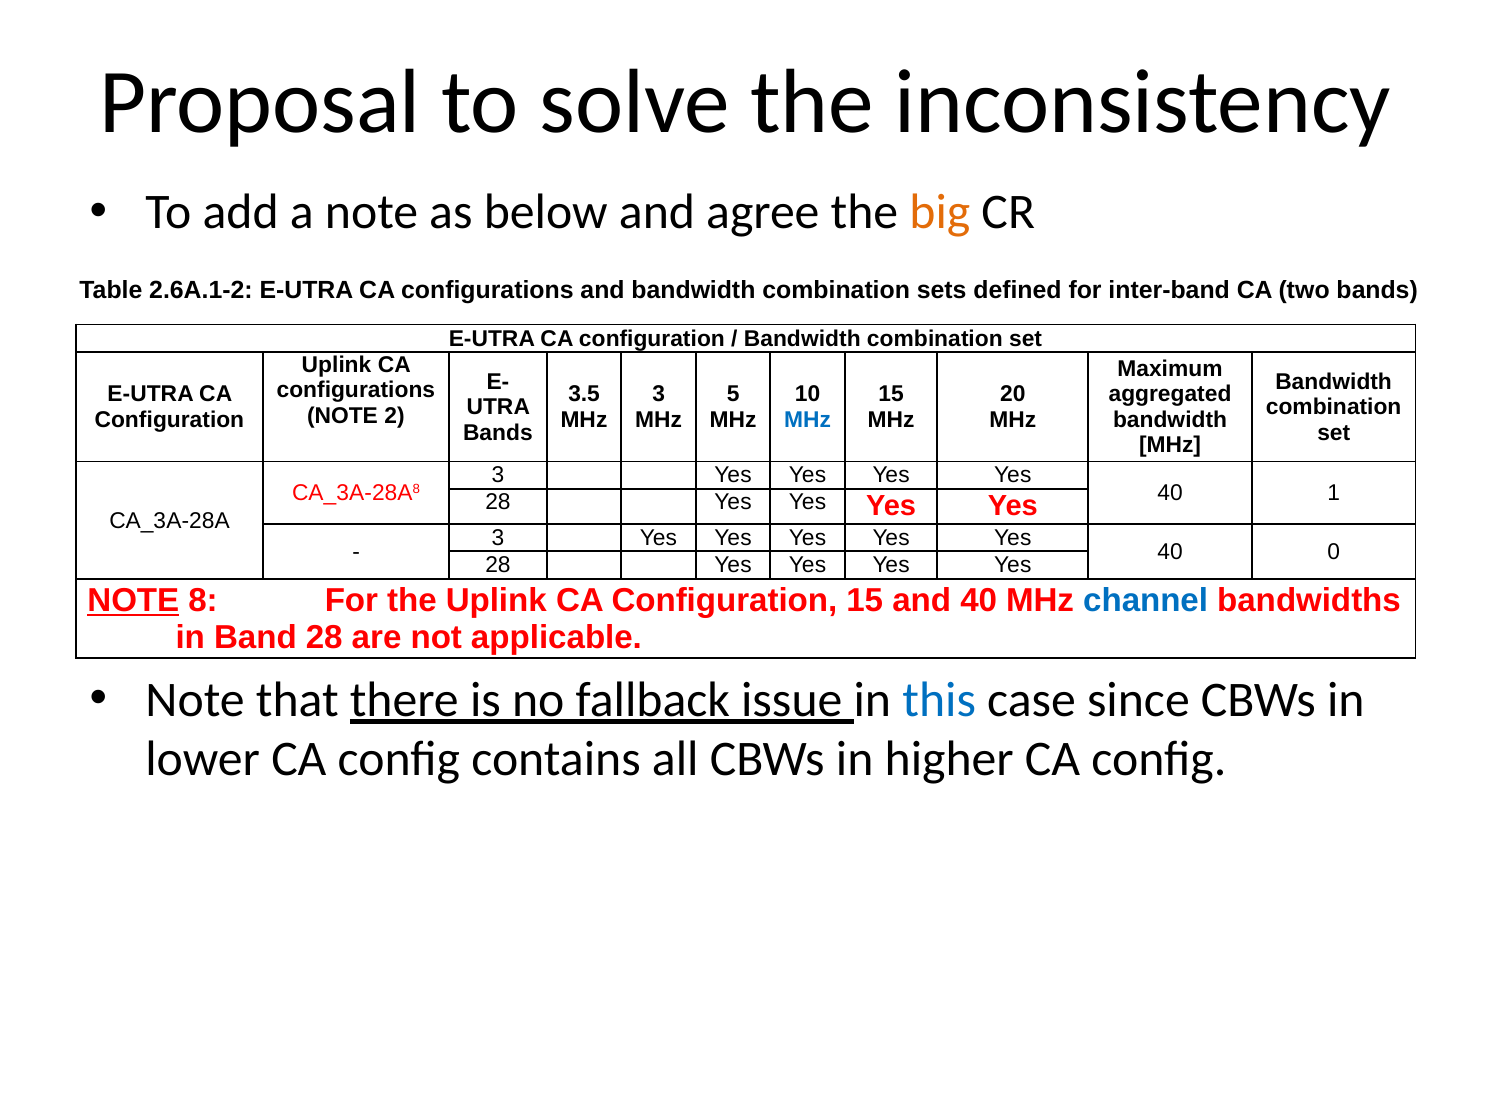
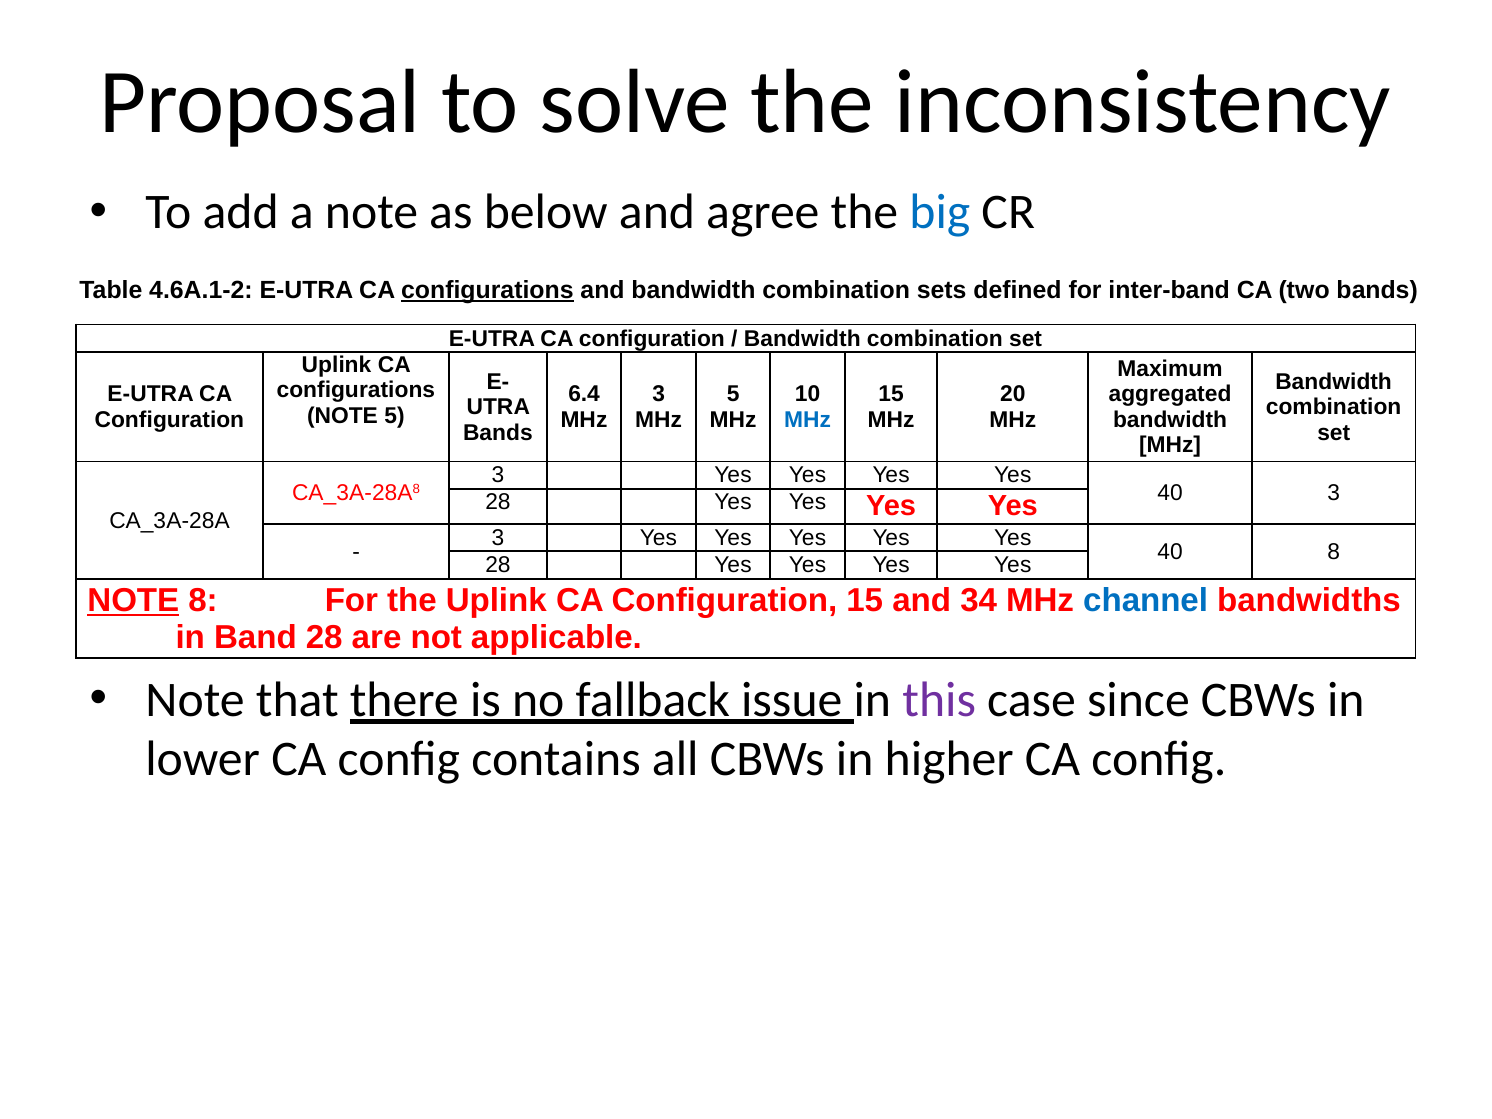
big colour: orange -> blue (940, 213)
2.6A.1-2: 2.6A.1-2 -> 4.6A.1-2 (201, 290)
configurations underline: none -> present (487, 290)
3.5: 3.5 -> 6.4 (584, 394)
NOTE 2: 2 -> 5 (394, 416)
40 1: 1 -> 3 (1334, 493)
40 0: 0 -> 8 (1334, 552)
and 40: 40 -> 34 (979, 601)
this colour: blue -> purple (939, 700)
